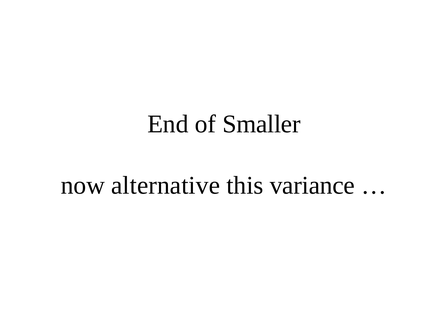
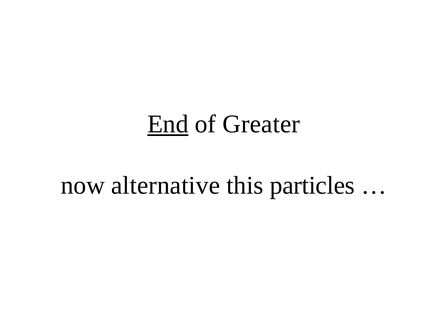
End underline: none -> present (168, 124)
Smaller: Smaller -> Greater (261, 124)
variance: variance -> particles (312, 185)
